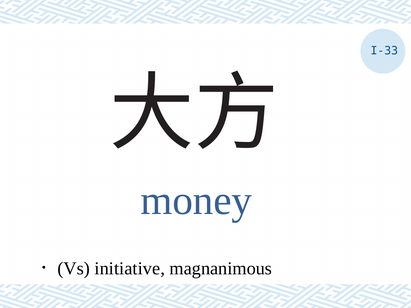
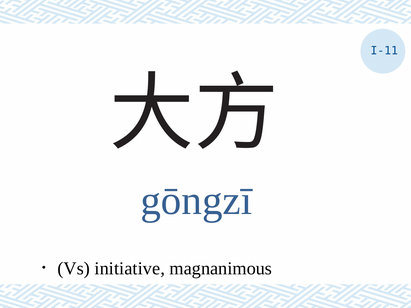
I-33: I-33 -> I-11 (384, 51)
money: money -> gōngzī (196, 201)
